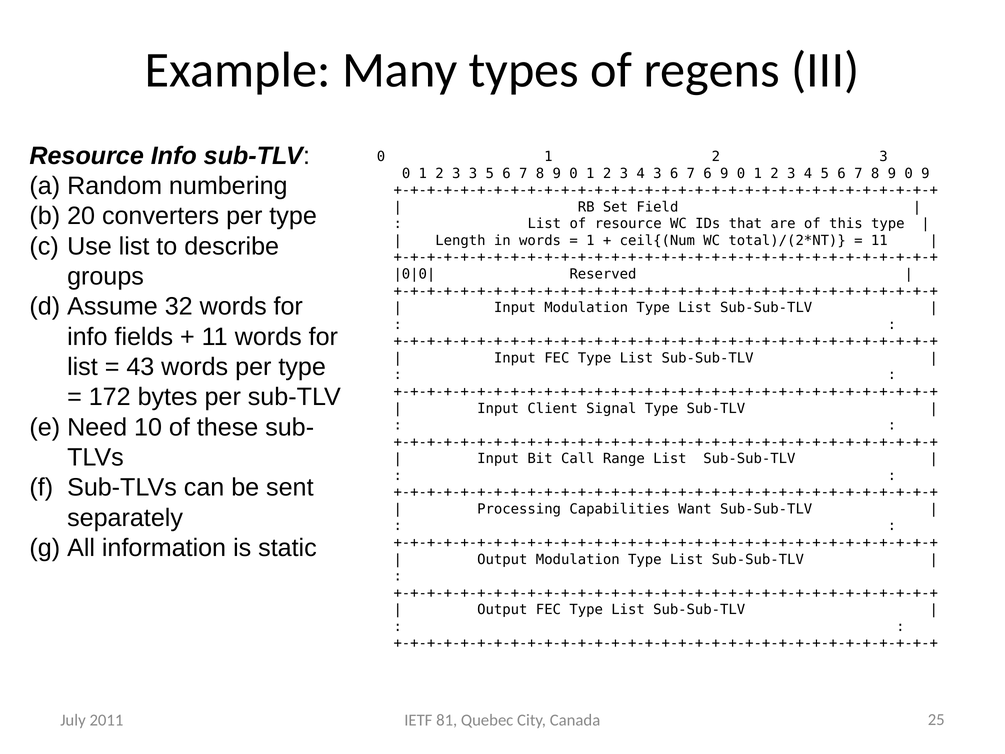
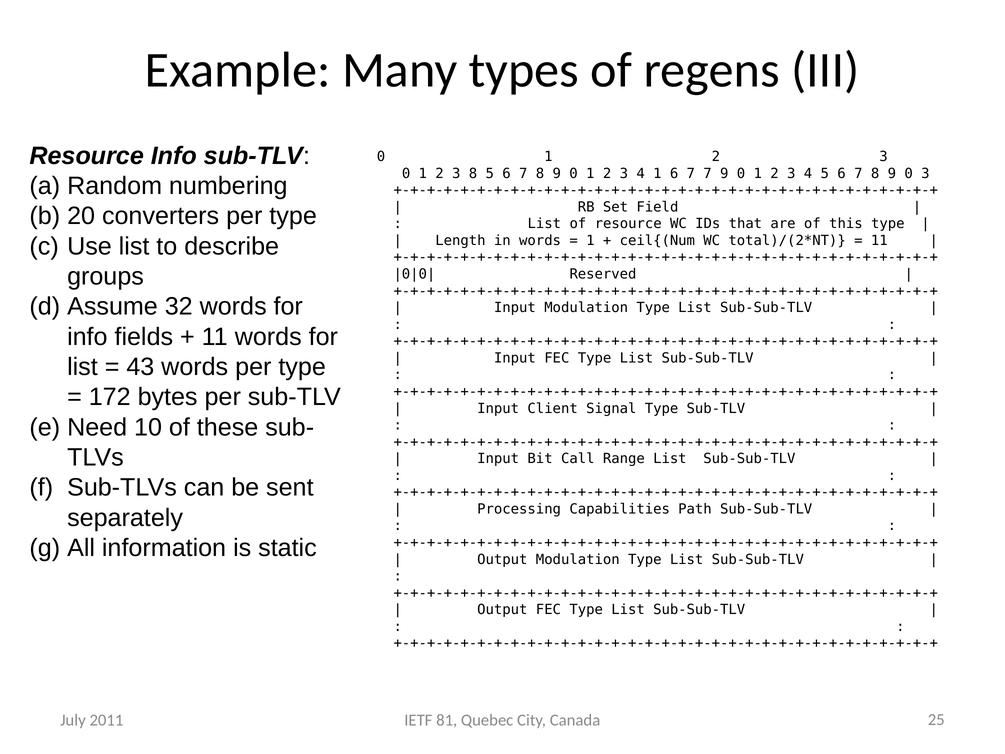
3 3: 3 -> 8 (473, 173)
4 3: 3 -> 1 (657, 173)
7 6: 6 -> 7 (707, 173)
0 9: 9 -> 3 (925, 173)
Want: Want -> Path (695, 509)
